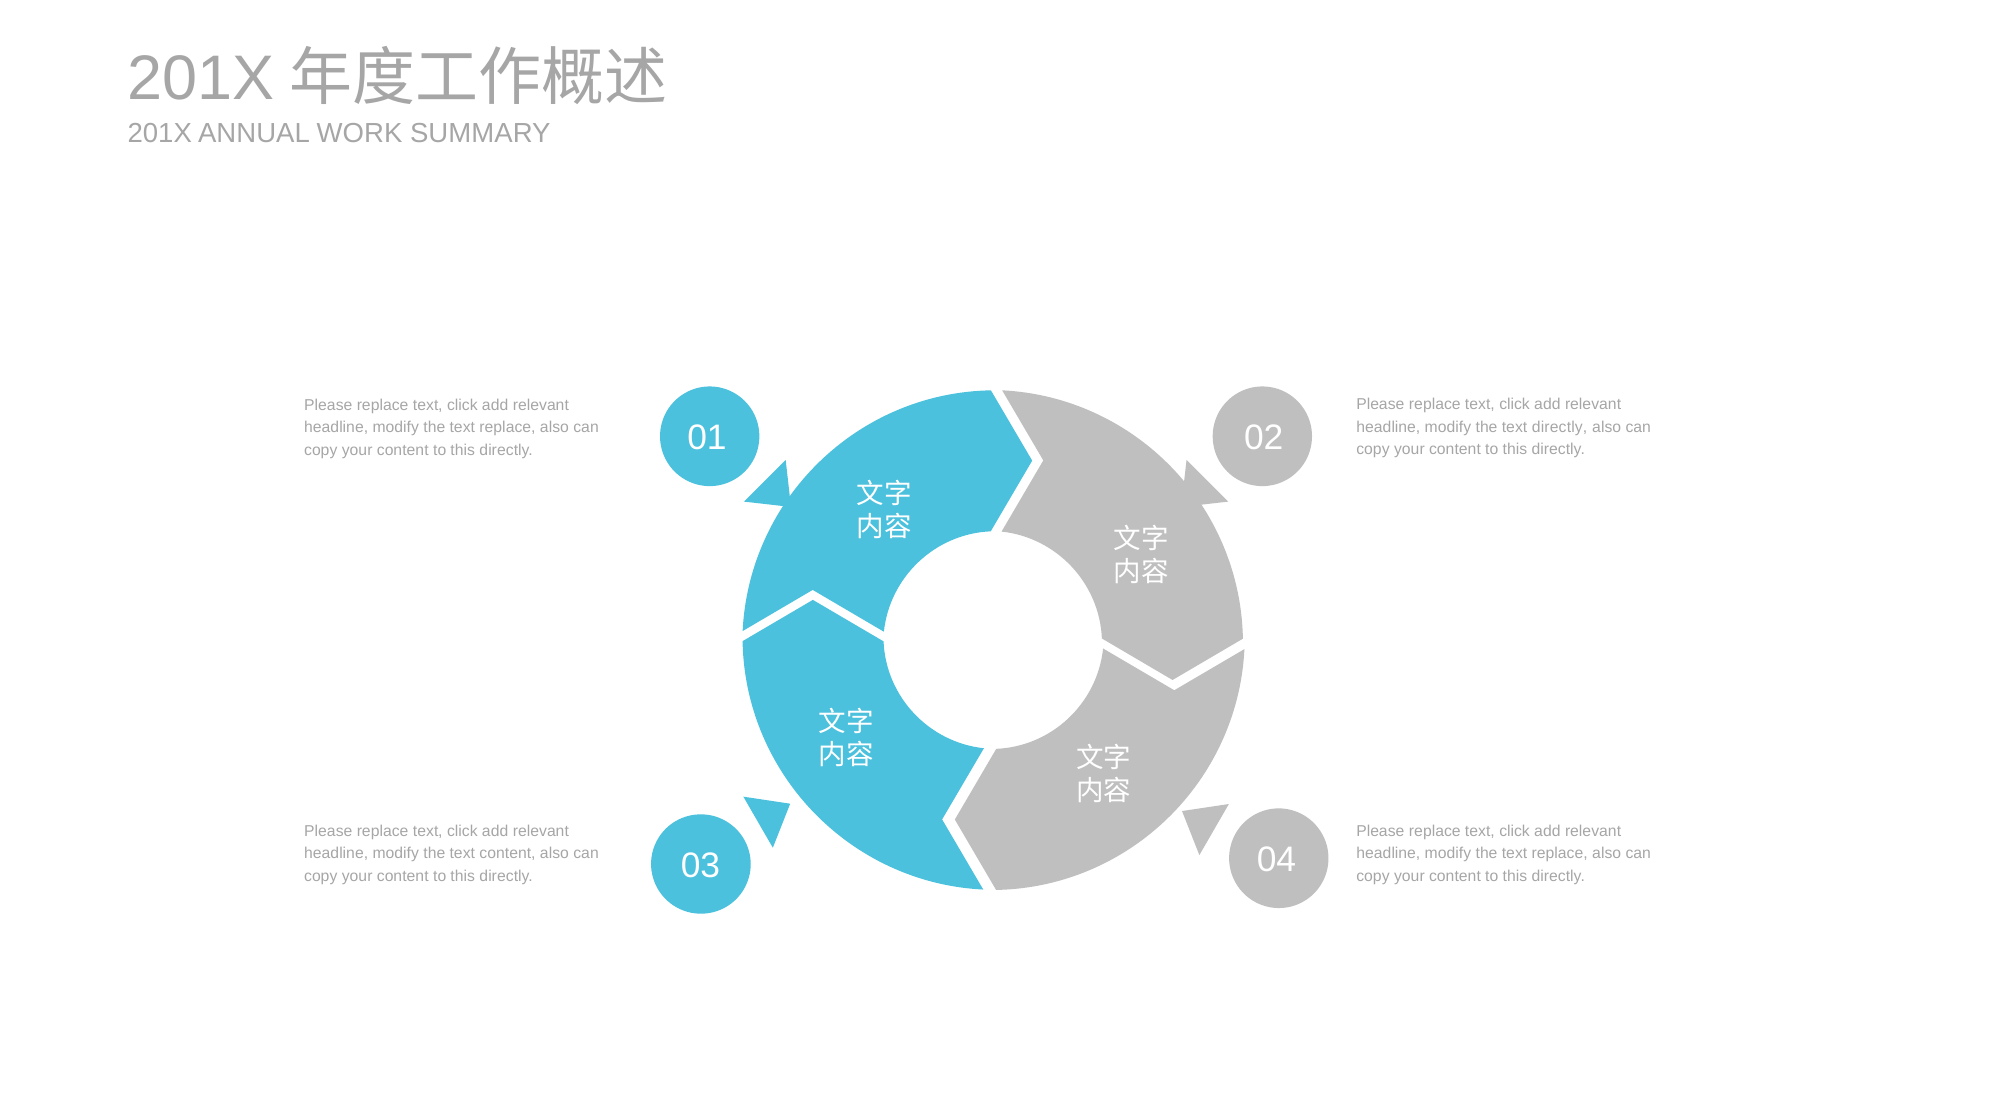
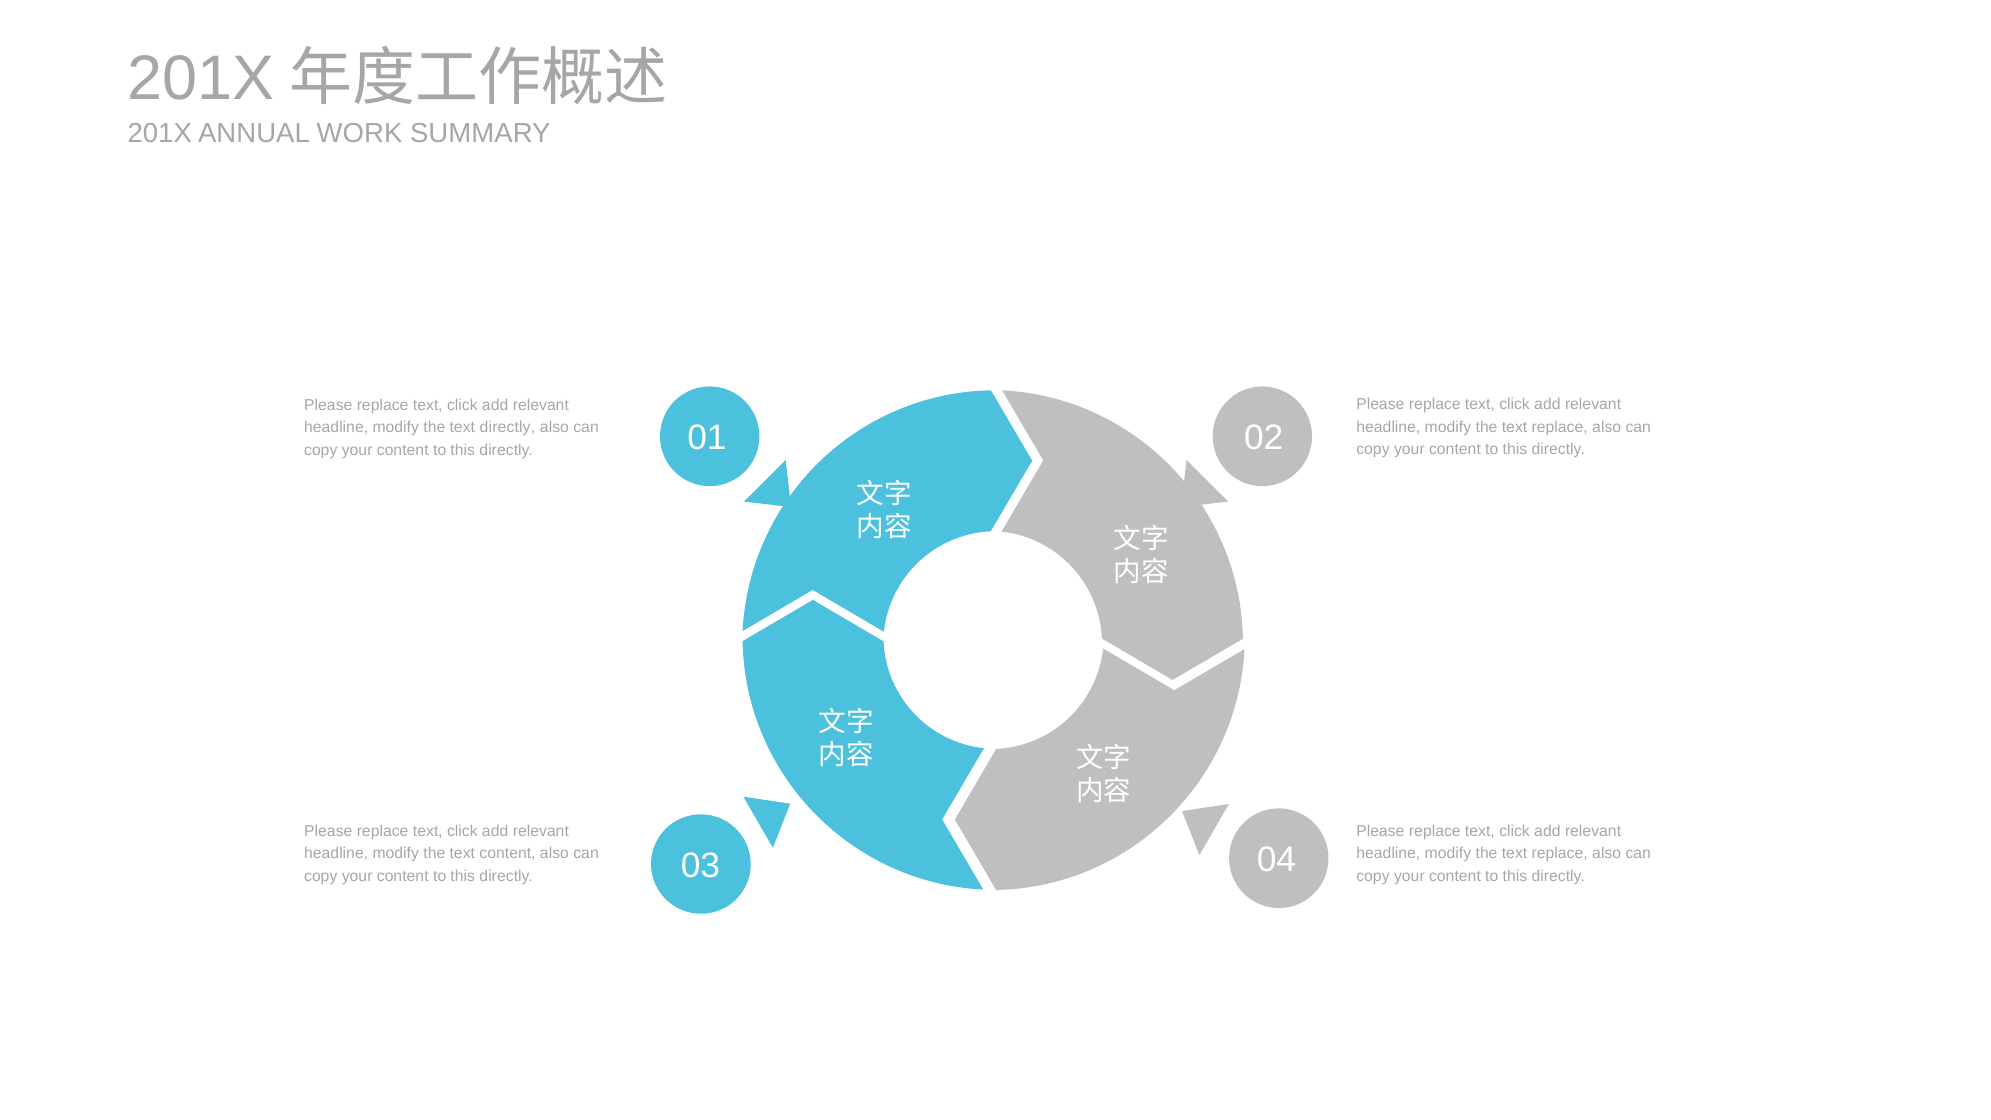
directly: directly -> replace (1560, 427)
replace: replace -> directly (507, 428)
